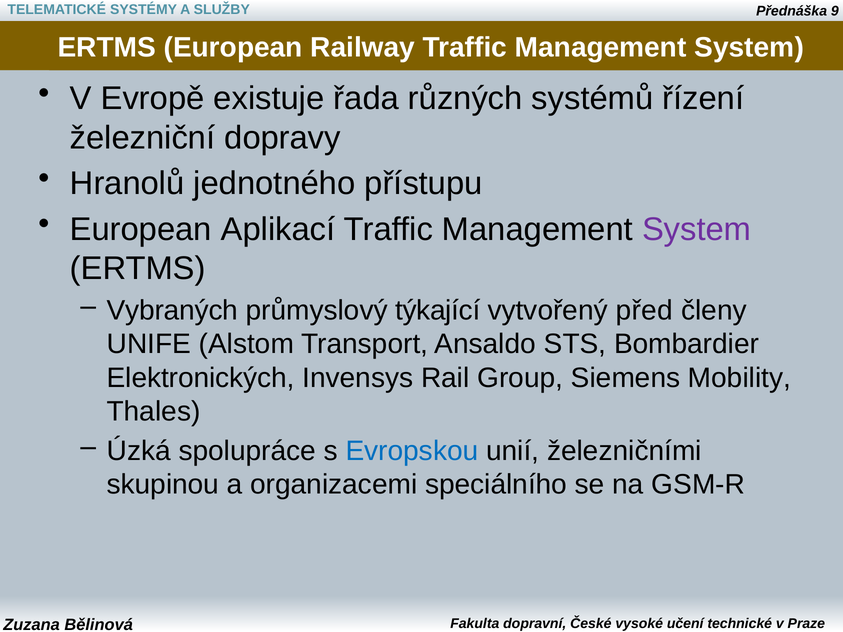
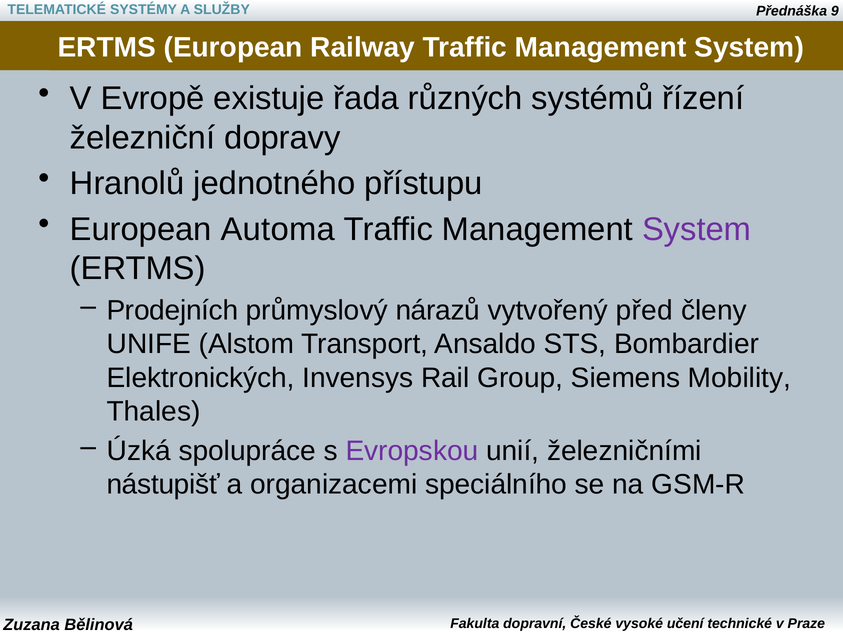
Aplikací: Aplikací -> Automa (278, 230)
Vybraných: Vybraných -> Prodejních (172, 311)
týkající: týkající -> nárazů (438, 311)
Evropskou colour: blue -> purple (412, 451)
skupinou: skupinou -> nástupišť (163, 485)
